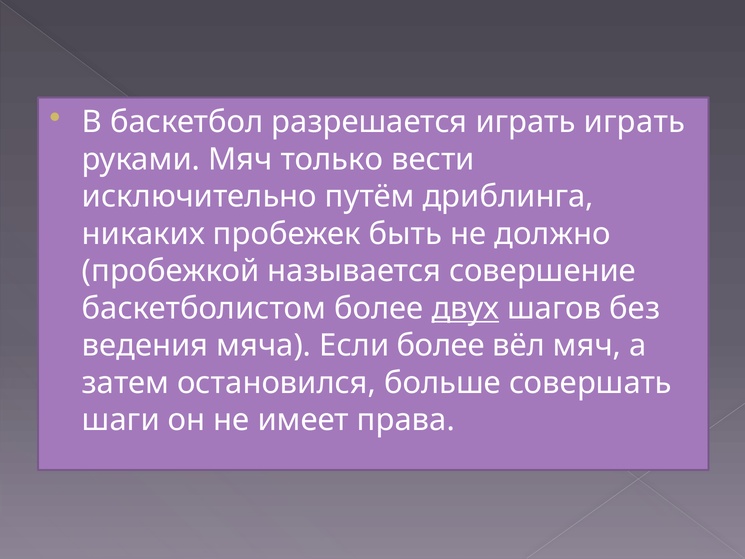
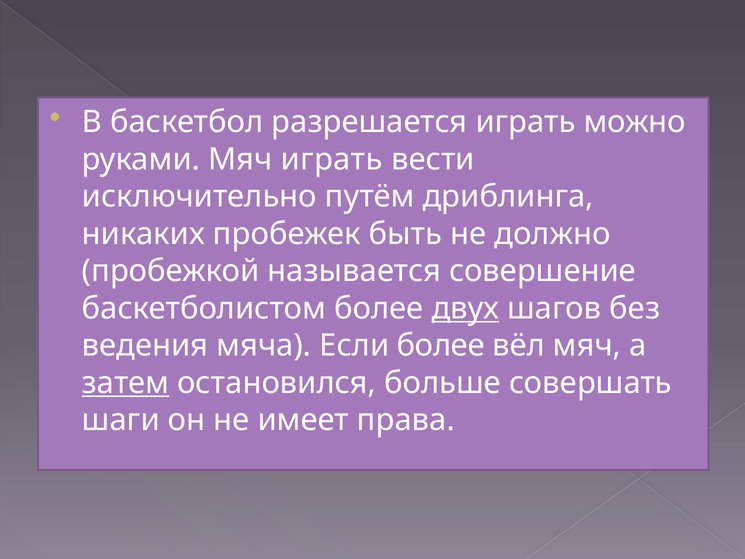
играть играть: играть -> можно (635, 122)
Мяч только: только -> играть (332, 159)
затем underline: none -> present (126, 383)
